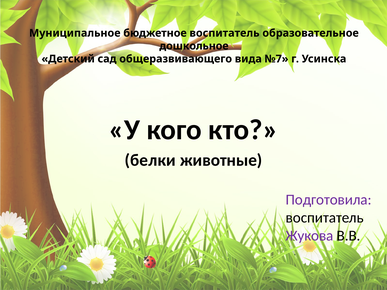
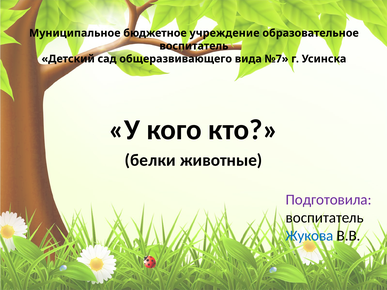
бюджетное воспитатель: воспитатель -> учреждение (224, 33)
дошкольное: дошкольное -> воспитатель (194, 46)
Жукова colour: purple -> blue (310, 236)
